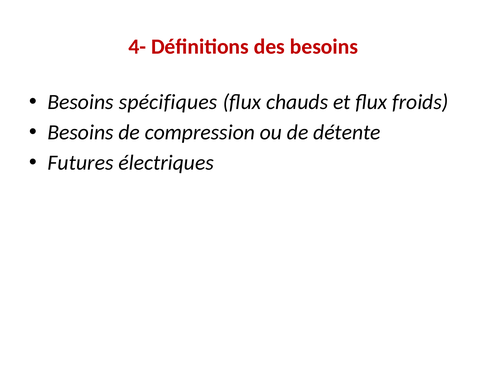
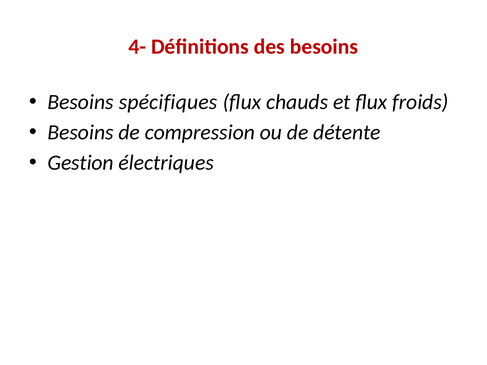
Futures: Futures -> Gestion (81, 163)
